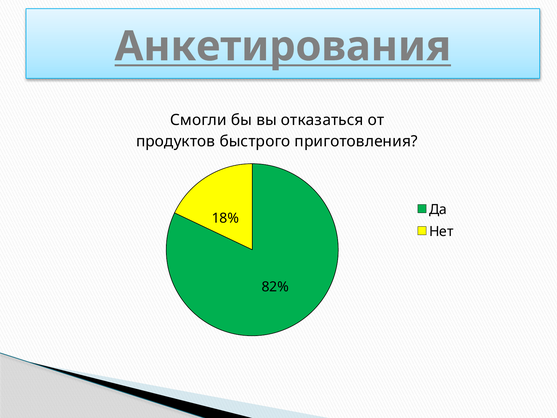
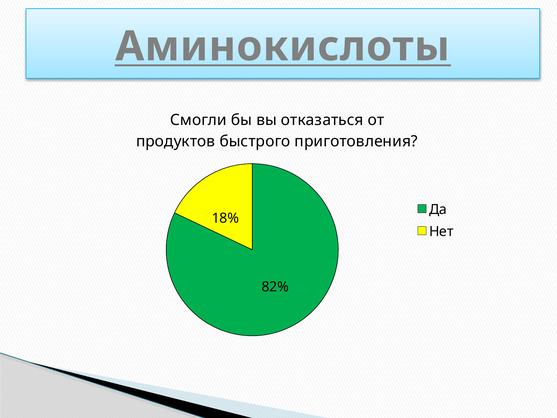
Анкетирования: Анкетирования -> Аминокислоты (283, 46)
